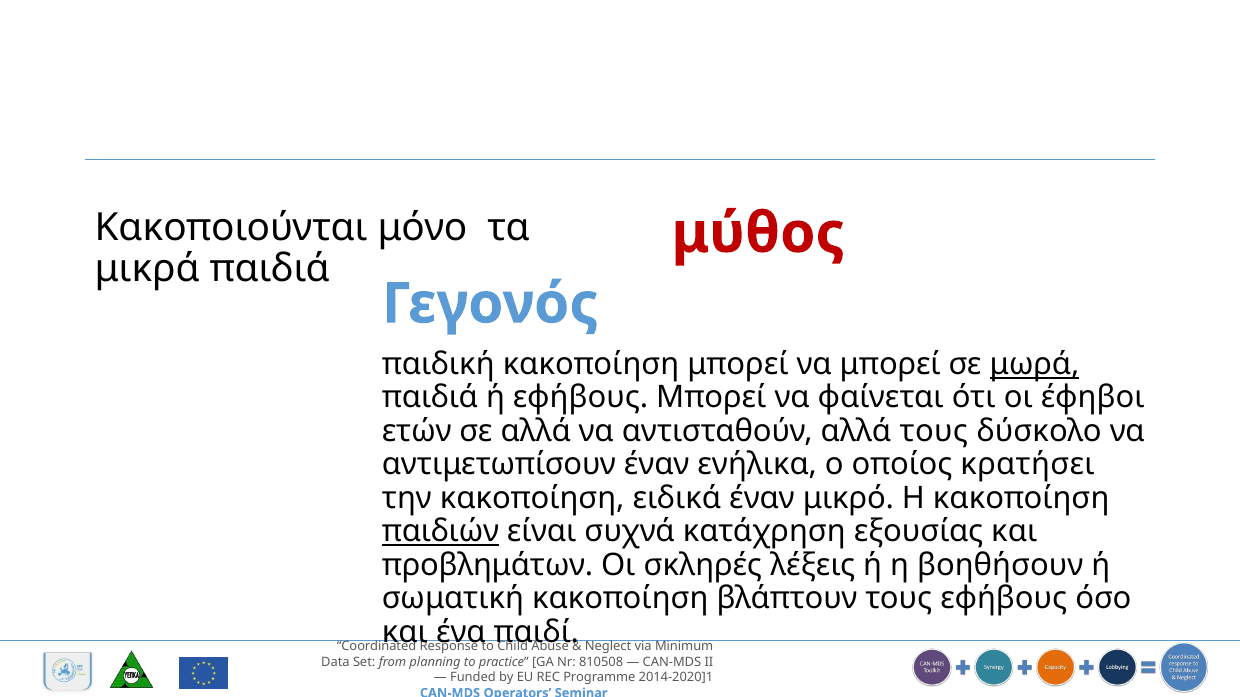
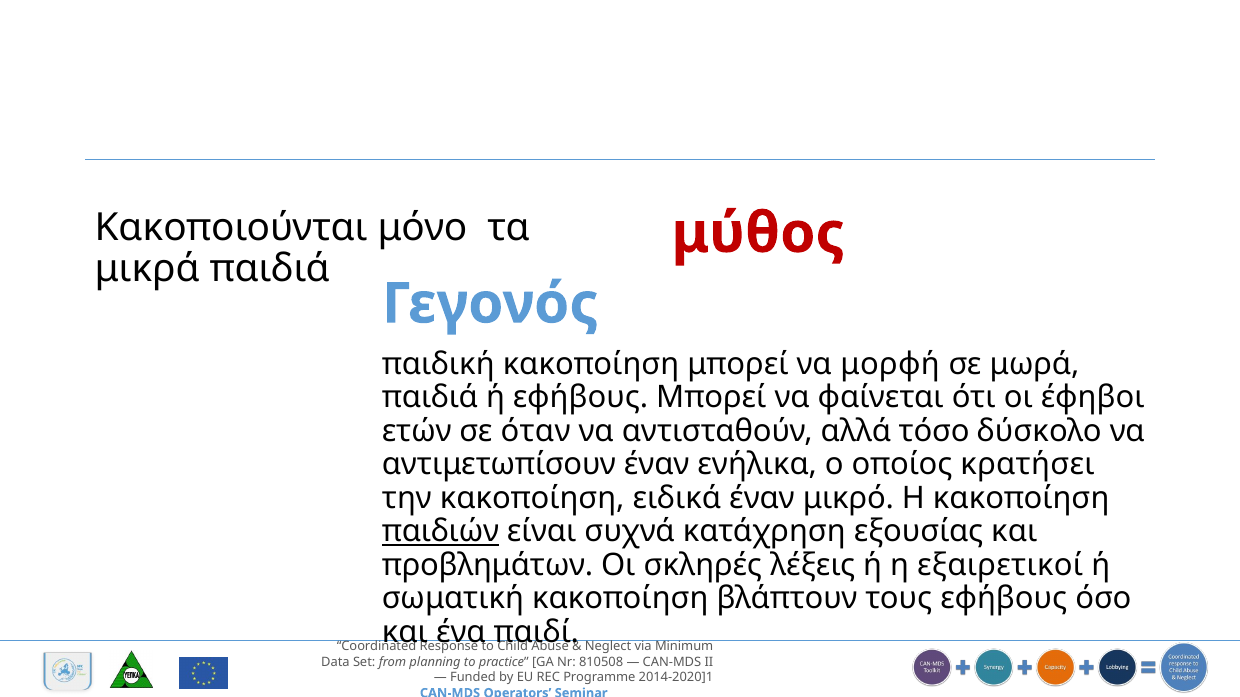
να μπορεί: μπορεί -> μορφή (890, 365)
μωρά underline: present -> none (1034, 365)
σε αλλά: αλλά -> όταν (536, 432)
αλλά τους: τους -> τόσο (934, 432)
βοηθήσουν: βοηθήσουν -> εξαιρετικοί (1000, 565)
